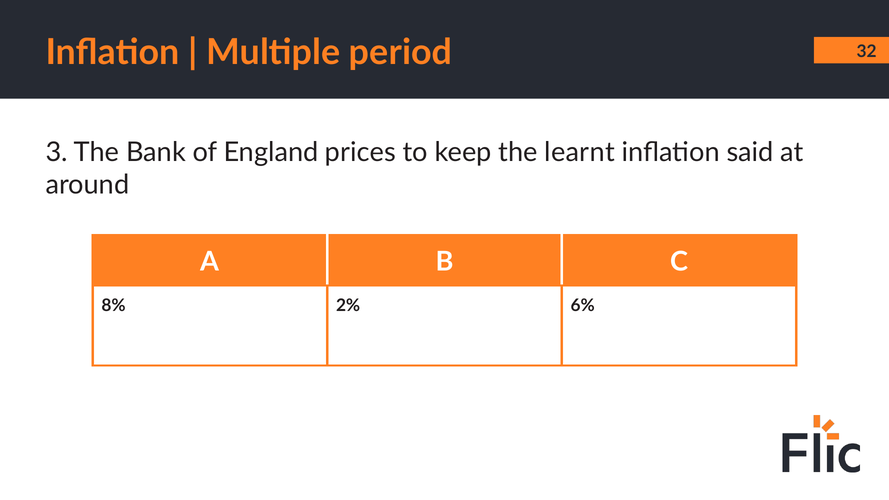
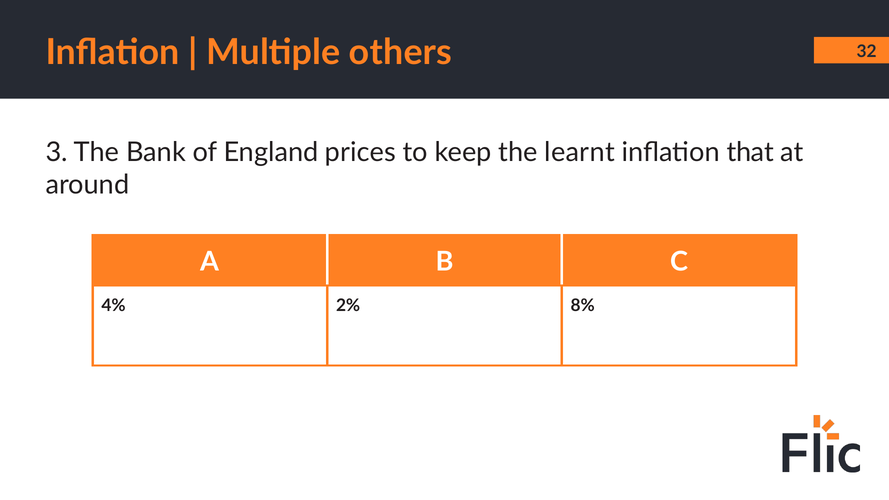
period: period -> others (401, 52)
said: said -> that (750, 152)
8%: 8% -> 4% (114, 306)
6%: 6% -> 8% (583, 306)
